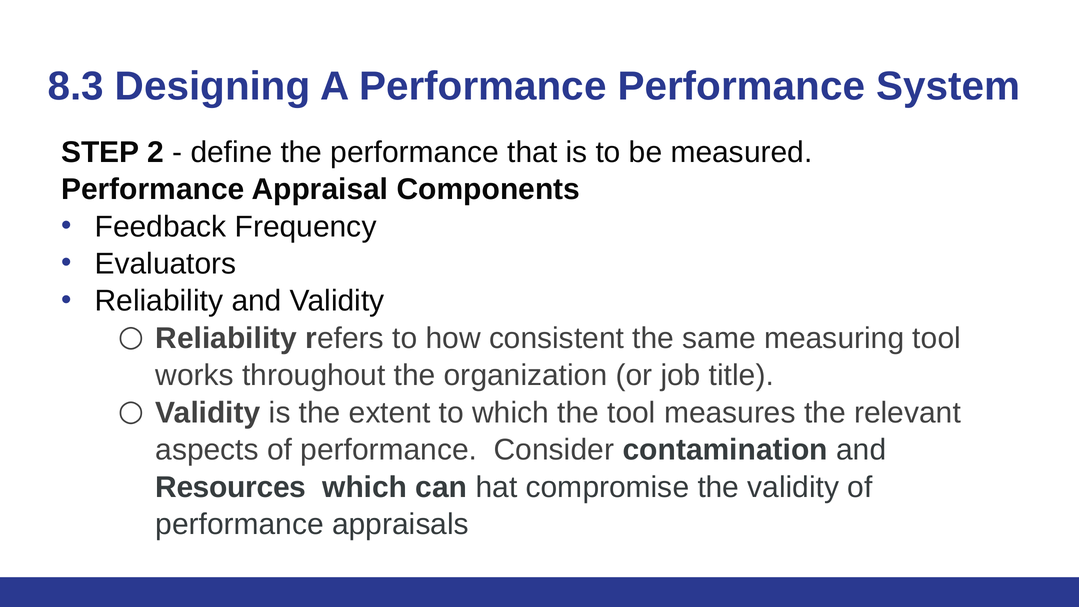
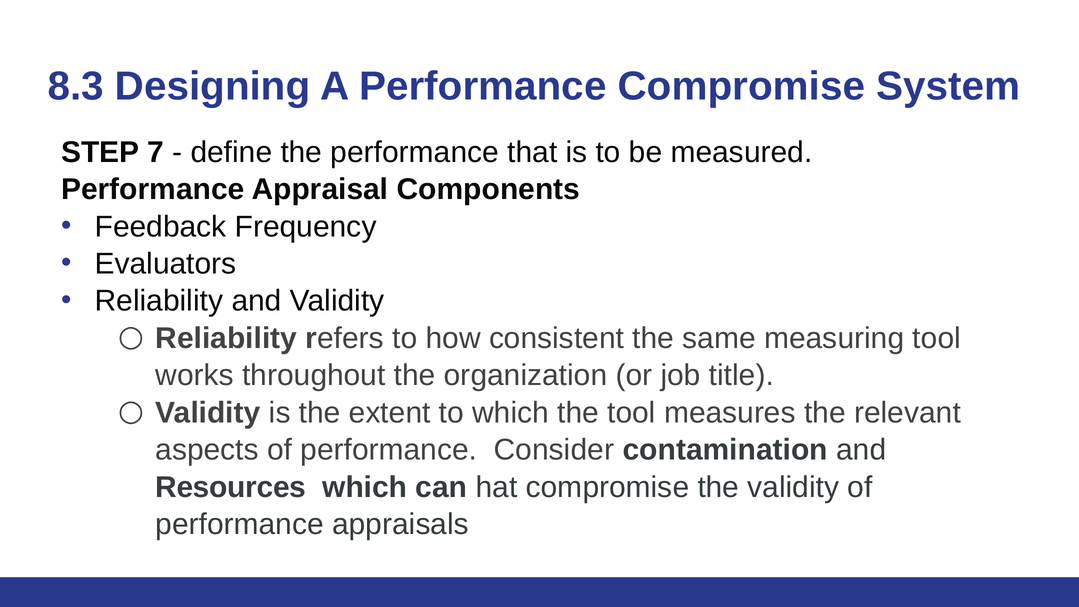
Performance Performance: Performance -> Compromise (741, 86)
2: 2 -> 7 (156, 152)
